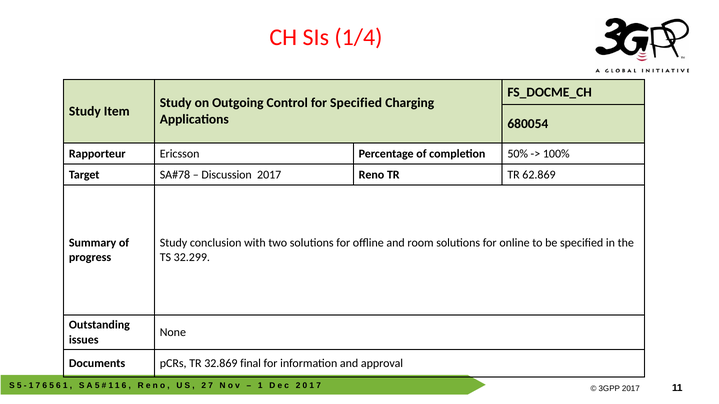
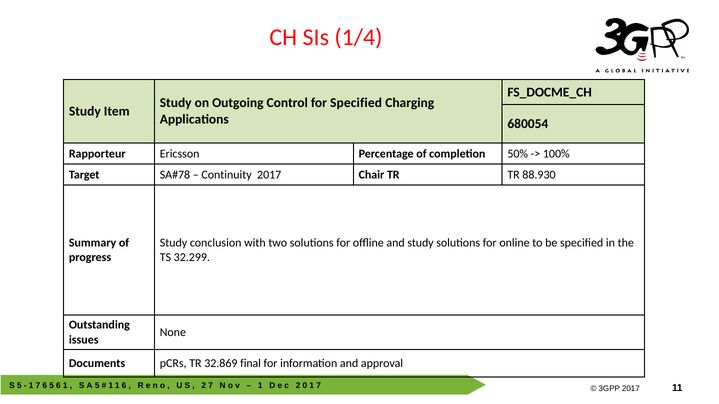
Discussion: Discussion -> Continuity (227, 175)
Reno: Reno -> Chair (372, 175)
62.869: 62.869 -> 88.930 (539, 175)
and room: room -> study (421, 243)
